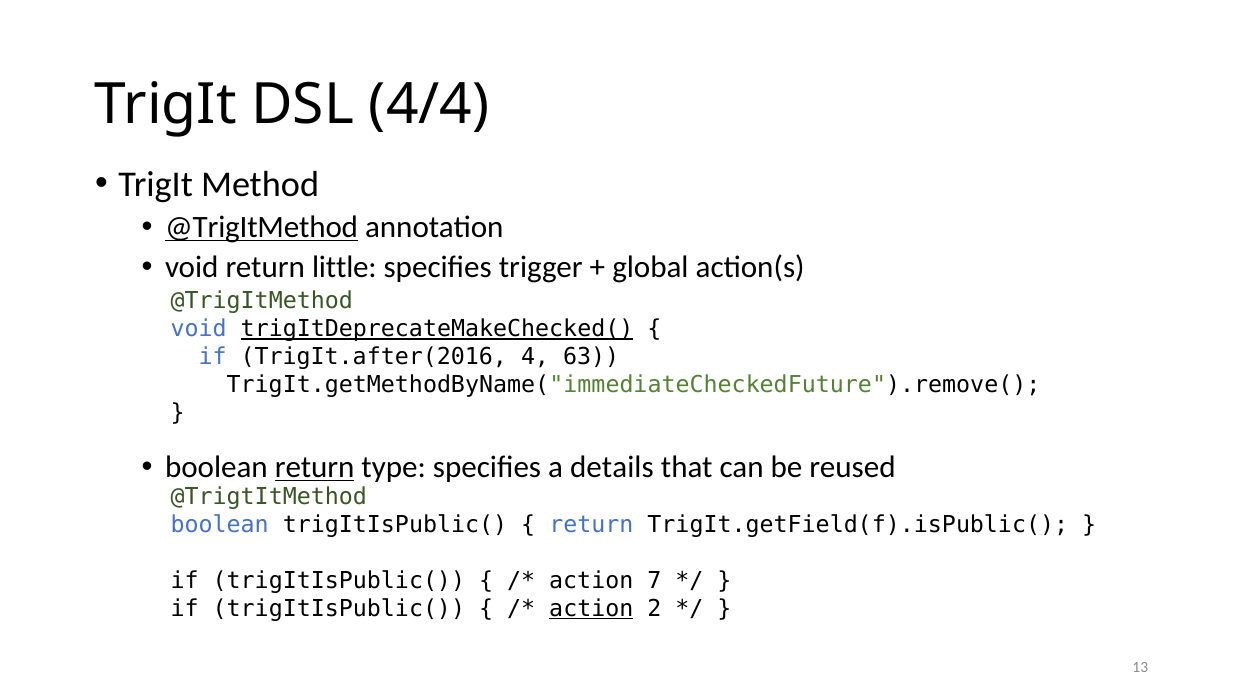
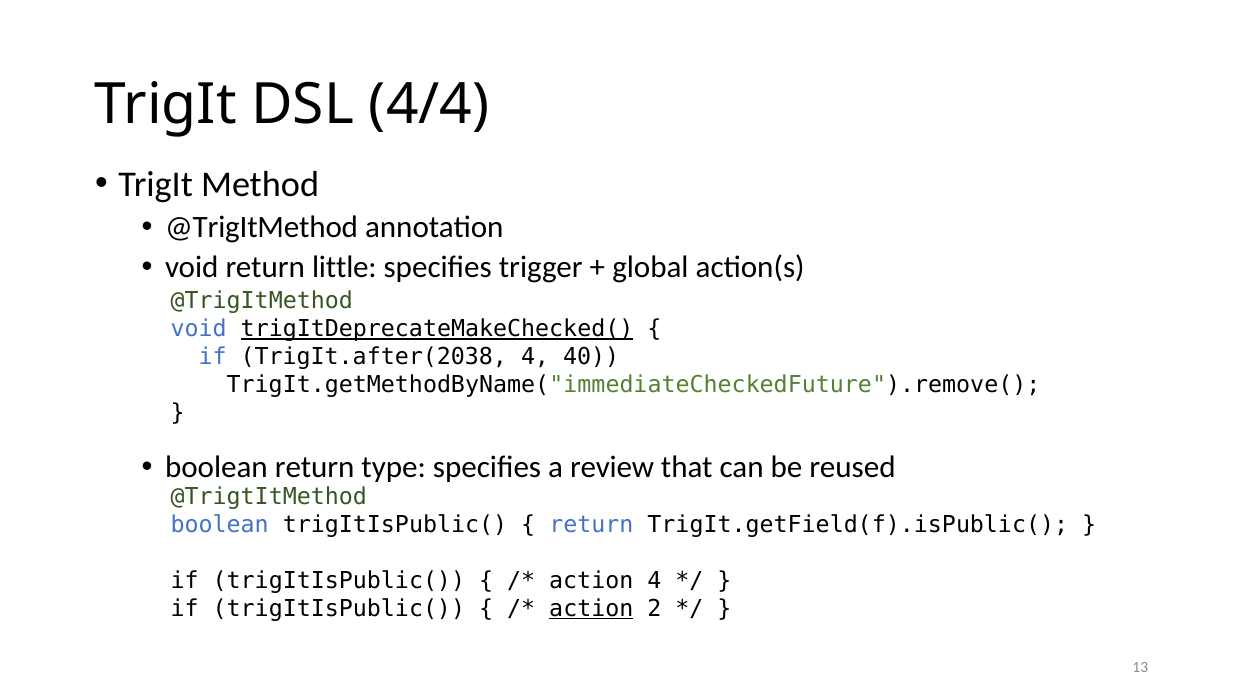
@TrigItMethod underline: present -> none (262, 227)
TrigIt.after(2016: TrigIt.after(2016 -> TrigIt.after(2038 (374, 357)
63: 63 -> 40 (591, 357)
return underline: present -> none (315, 467)
details: details -> review (612, 467)
action 7: 7 -> 4 (654, 581)
